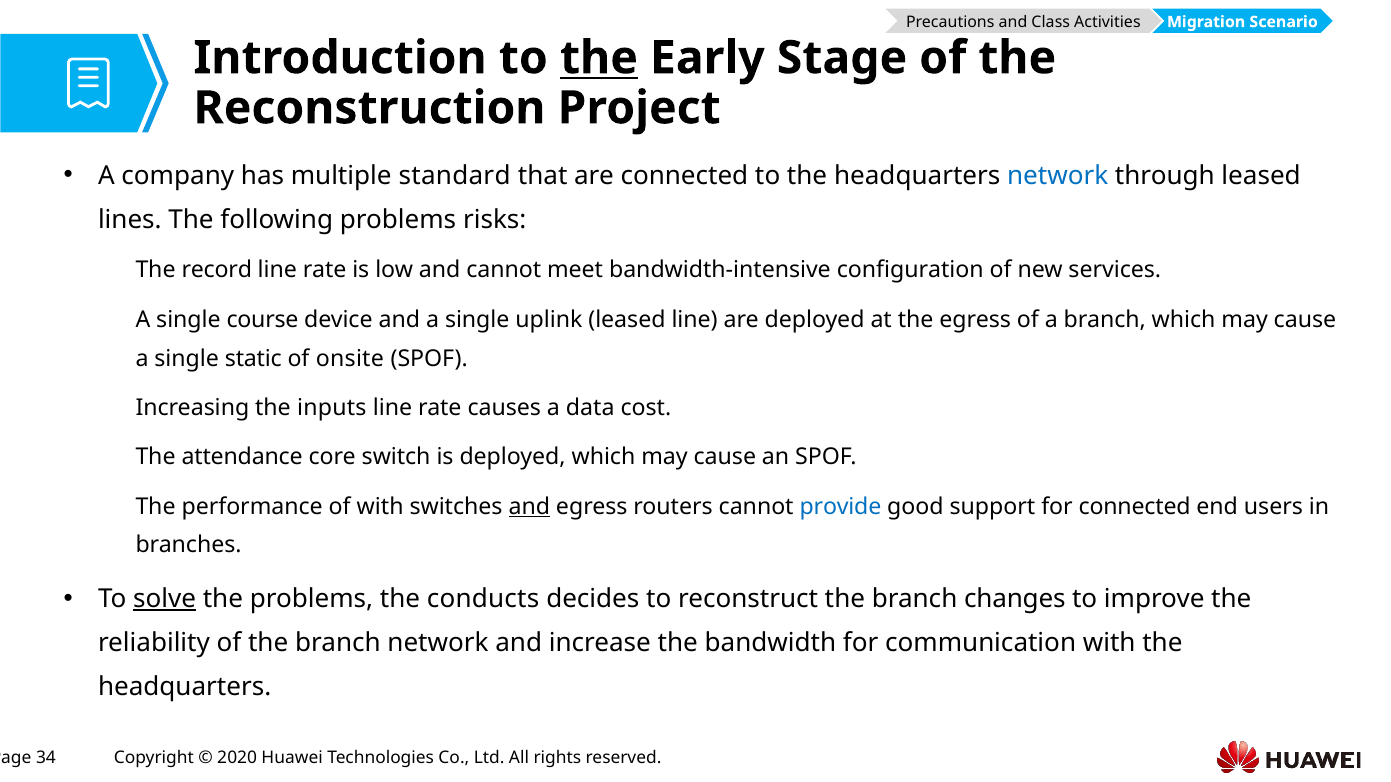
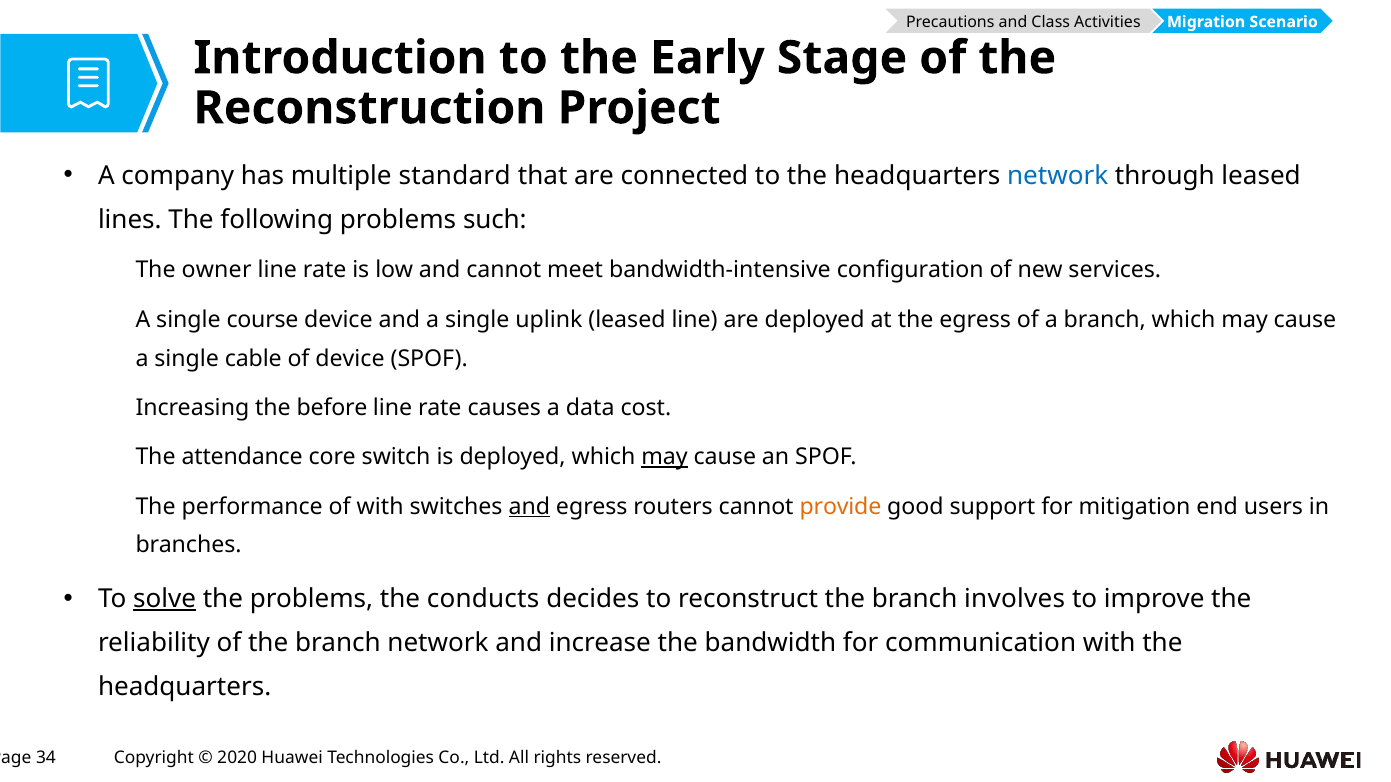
the underline: present -> none (599, 58)
risks: risks -> such (495, 220)
record: record -> owner (217, 270)
static: static -> cable (253, 359)
of onsite: onsite -> device (350, 359)
inputs: inputs -> before (332, 408)
may underline: none -> present (665, 457)
provide colour: blue -> orange (840, 506)
for connected: connected -> mitigation (1135, 506)
changes: changes -> involves (1015, 599)
